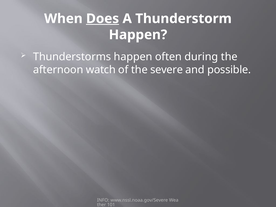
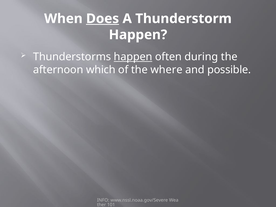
happen underline: none -> present (133, 57)
watch: watch -> which (101, 70)
severe: severe -> where (166, 70)
